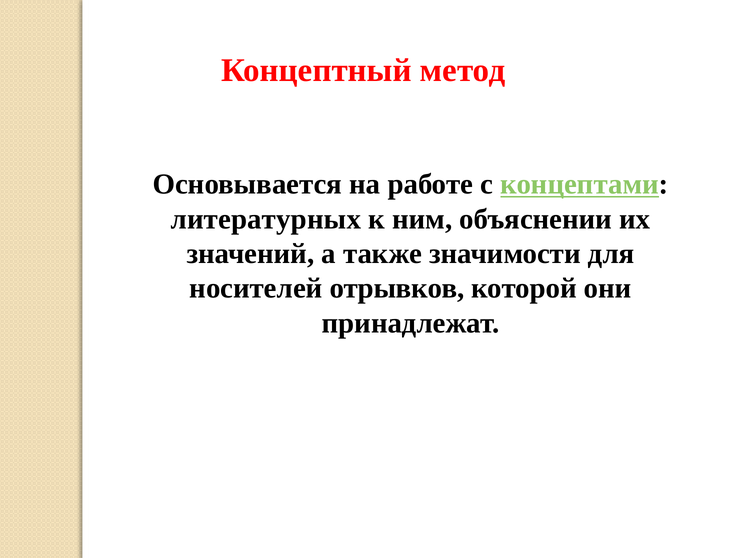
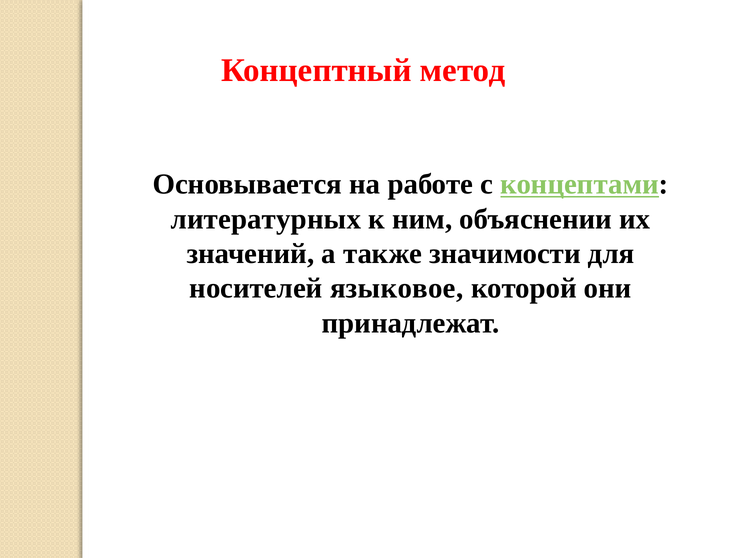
отрывков: отрывков -> языковое (397, 288)
